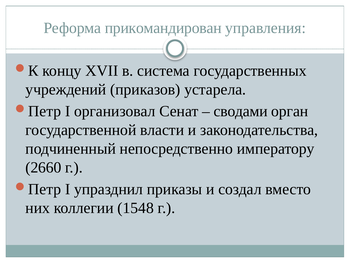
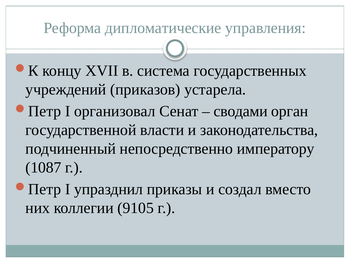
прикомандирован: прикомандирован -> дипломатические (163, 28)
2660: 2660 -> 1087 (43, 167)
1548: 1548 -> 9105 (136, 208)
